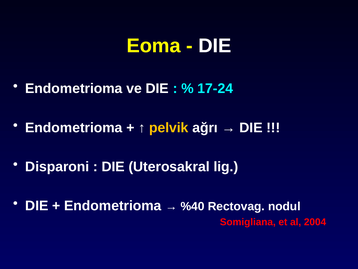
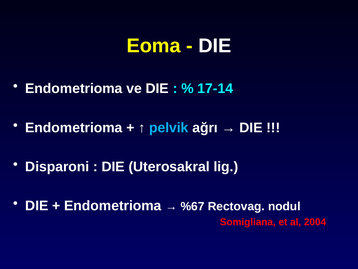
17-24: 17-24 -> 17-14 (215, 88)
pelvik colour: yellow -> light blue (169, 127)
%40: %40 -> %67 (193, 206)
